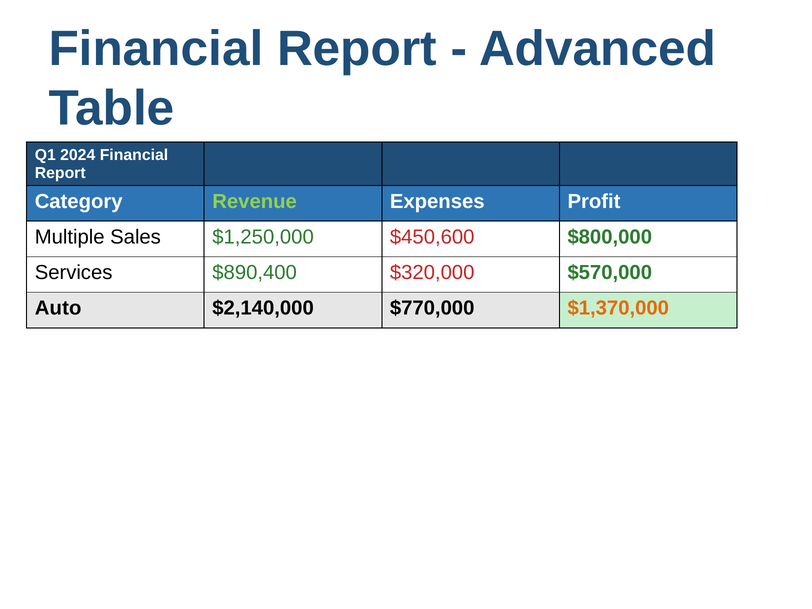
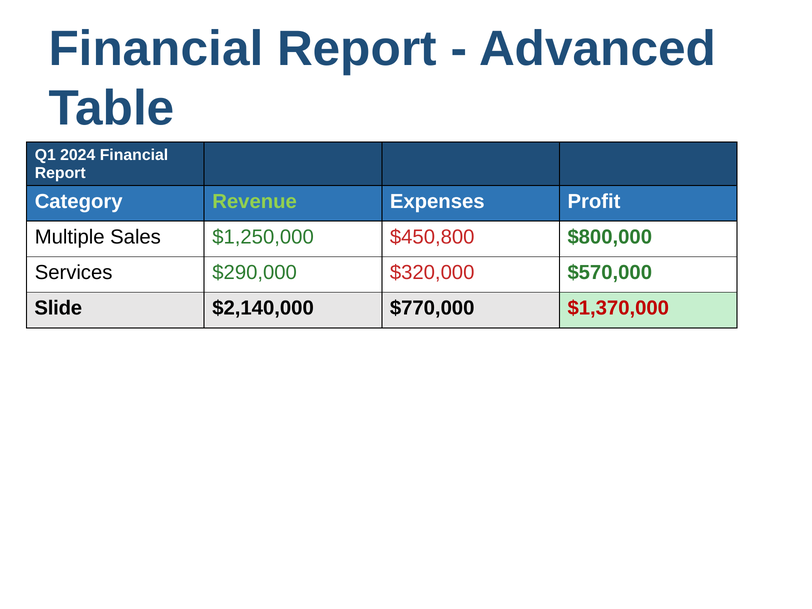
$450,600: $450,600 -> $450,800 (432, 237)
$890,400: $890,400 -> $290,000 (255, 273)
Auto: Auto -> Slide (58, 308)
$1,370,000 colour: orange -> red (618, 308)
